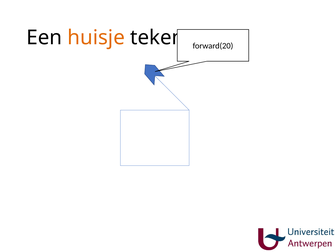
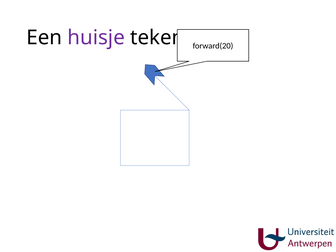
huisje colour: orange -> purple (96, 38)
